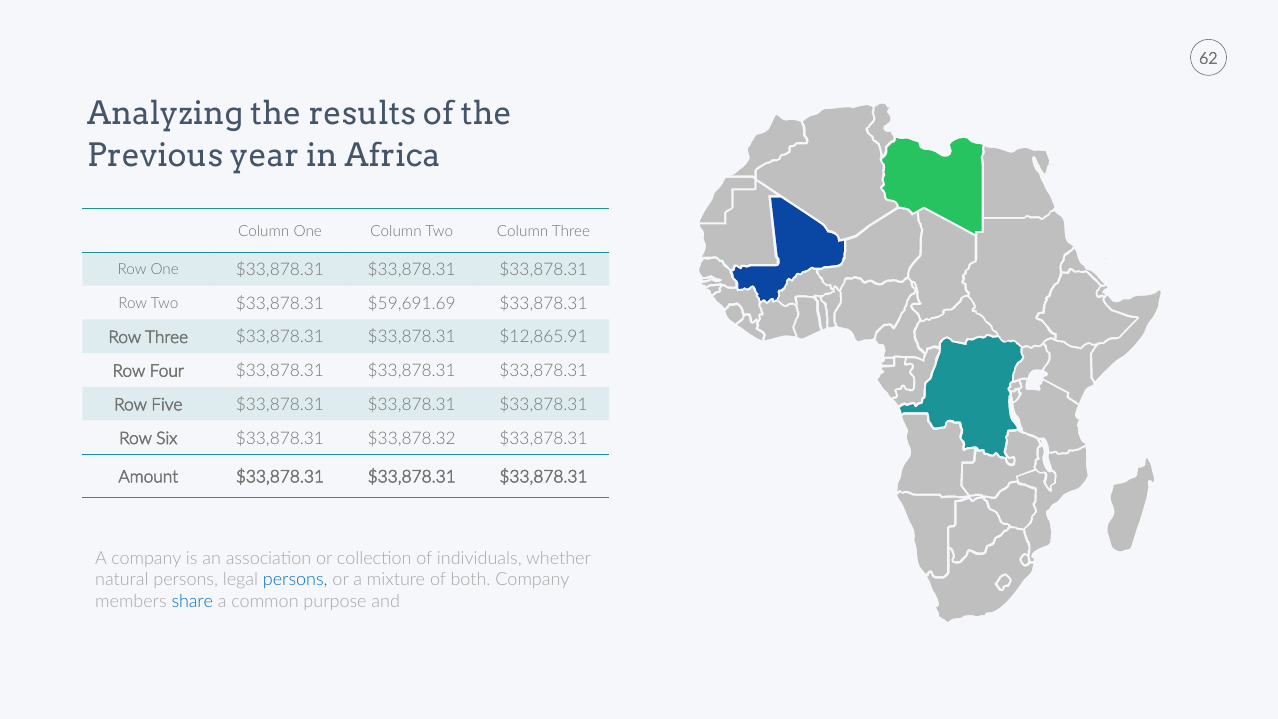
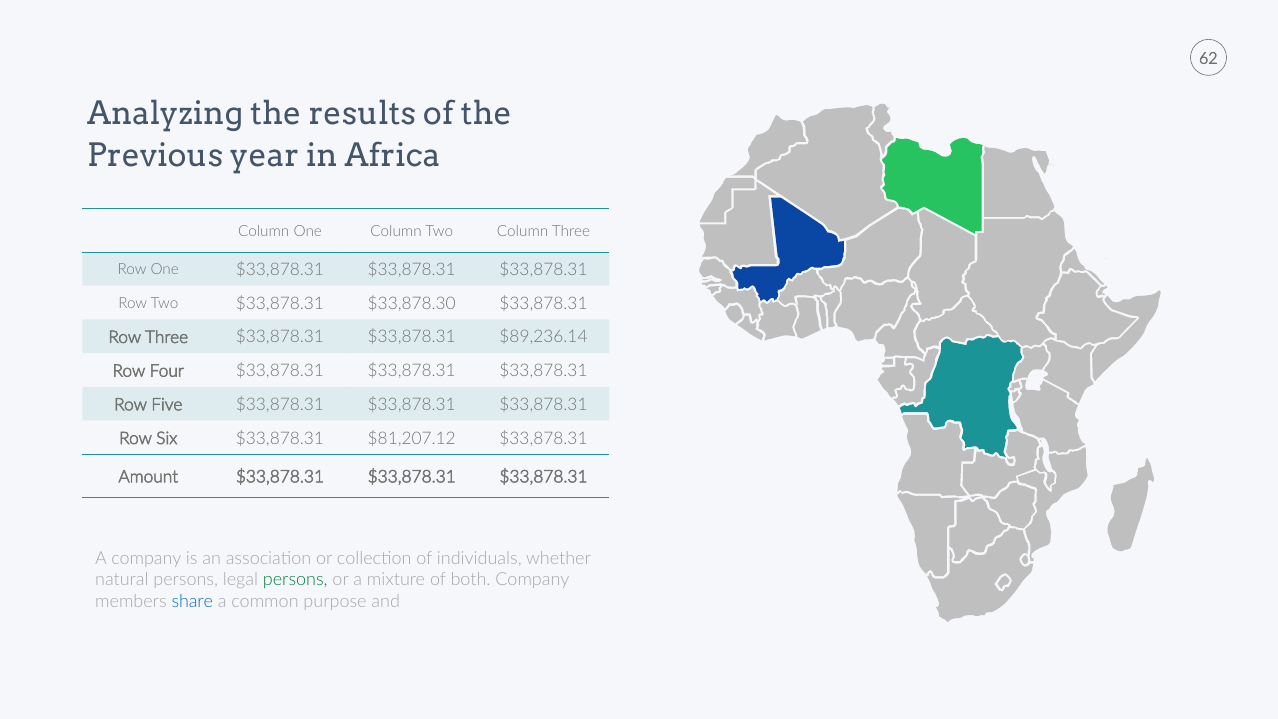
$59,691.69: $59,691.69 -> $33,878.30 (412, 304)
$12,865.91: $12,865.91 -> $89,236.14 (544, 337)
$33,878.32: $33,878.32 -> $81,207.12 (412, 438)
persons colour: blue -> green (295, 580)
